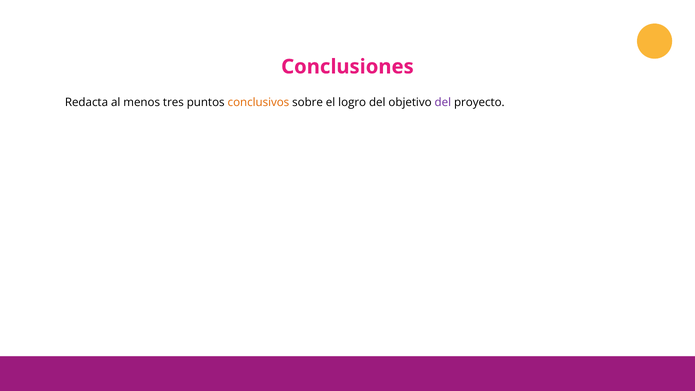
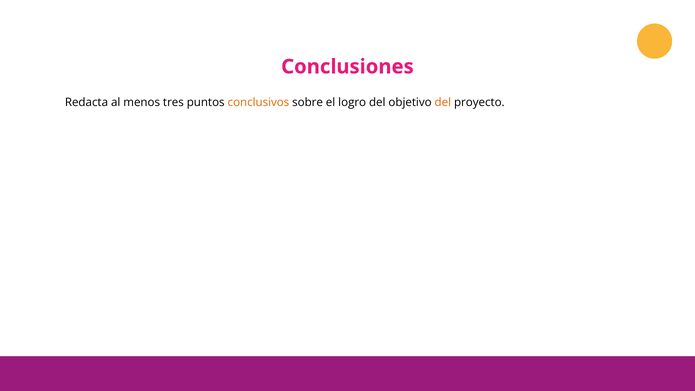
del colour: purple -> orange (443, 102)
